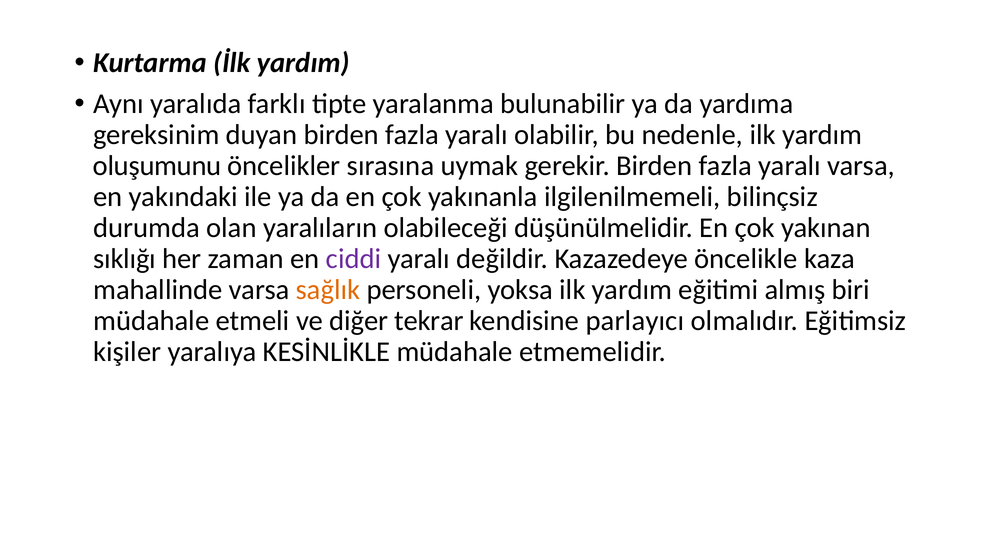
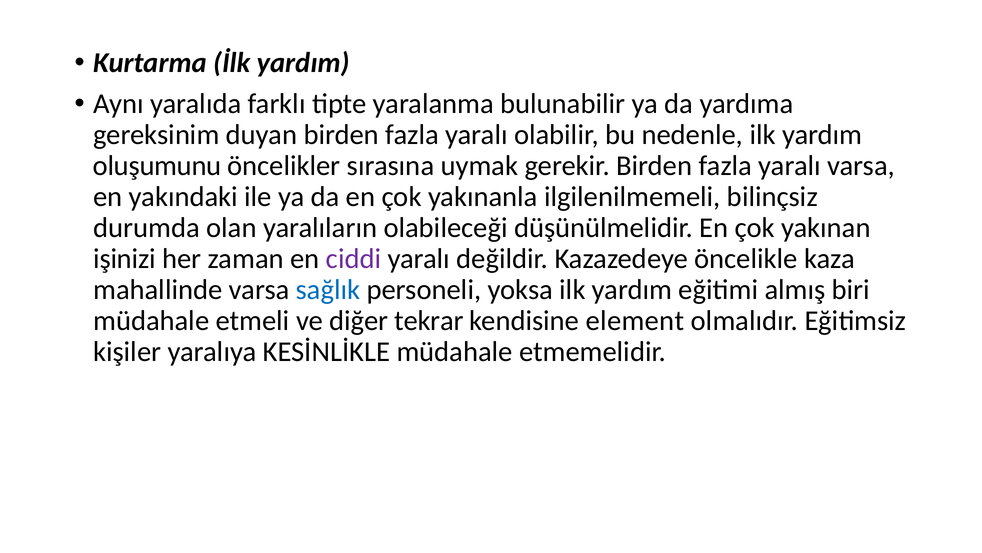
sıklığı: sıklığı -> işinizi (125, 259)
sağlık colour: orange -> blue (328, 289)
parlayıcı: parlayıcı -> element (635, 320)
